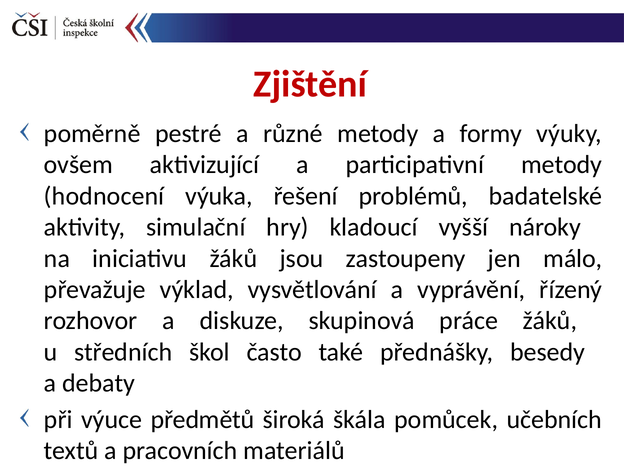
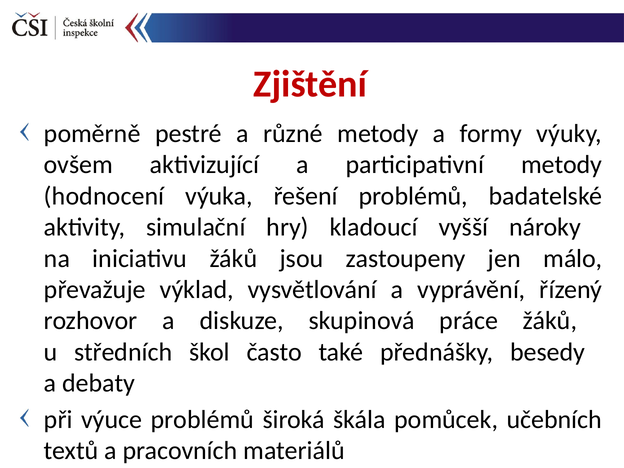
výuce předmětů: předmětů -> problémů (202, 420)
